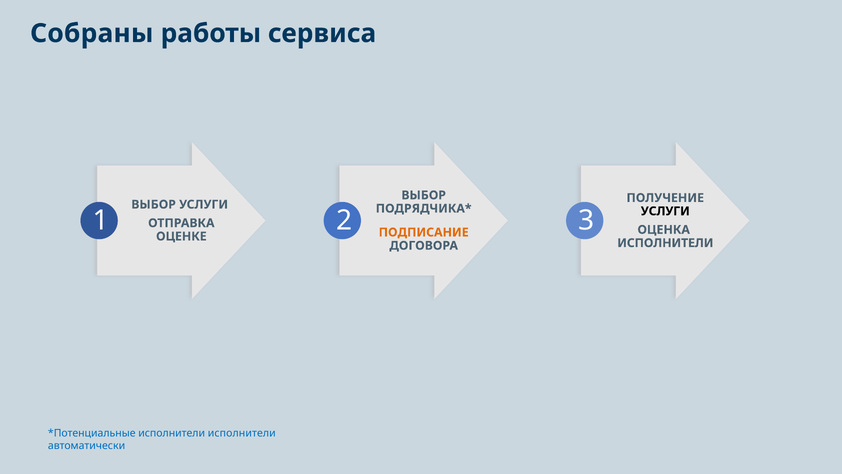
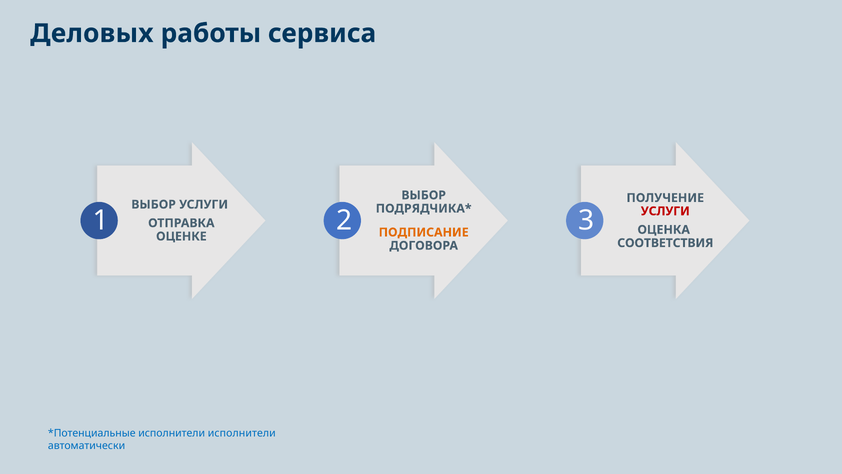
Собраны: Собраны -> Деловых (92, 33)
УСЛУГИ colour: black -> red (665, 211)
ИСПОЛНИТЕЛИ: ИСПОЛНИТЕЛИ -> СООТВЕТСТВИЯ (665, 243)
